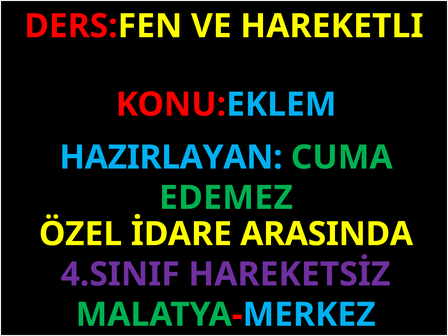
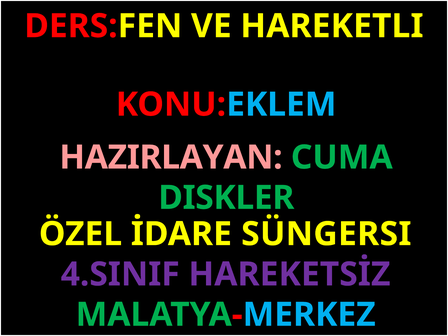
HAZIRLAYAN colour: light blue -> pink (171, 157)
EDEMEZ: EDEMEZ -> DISKLER (226, 198)
ARASINDA: ARASINDA -> SÜNGERSI (326, 234)
